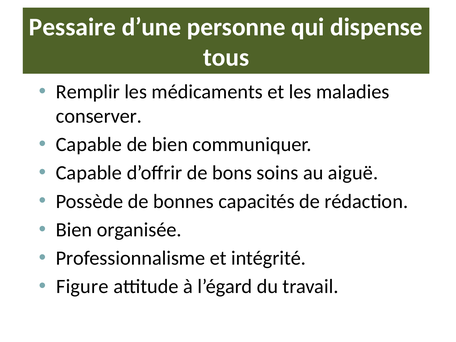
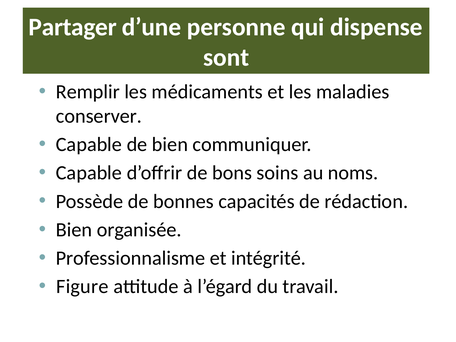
Pessaire: Pessaire -> Partager (73, 27)
tous: tous -> sont (226, 58)
aiguë: aiguë -> noms (353, 173)
